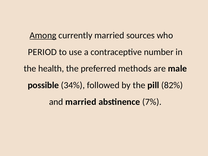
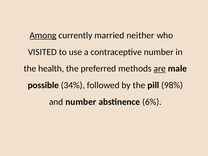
sources: sources -> neither (140, 35)
PERIOD: PERIOD -> VISITED (42, 52)
are underline: none -> present (160, 69)
82%: 82% -> 98% (172, 85)
and married: married -> number (81, 102)
7%: 7% -> 6% (152, 102)
